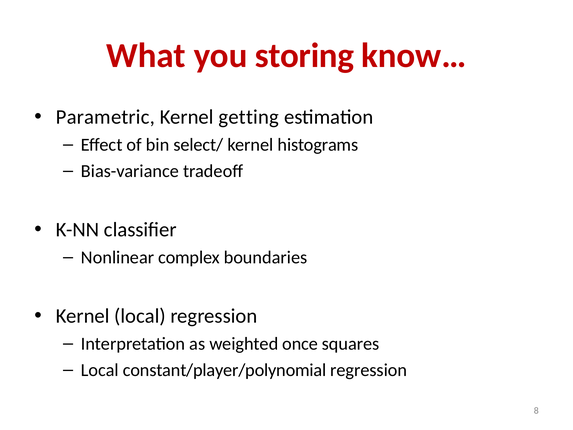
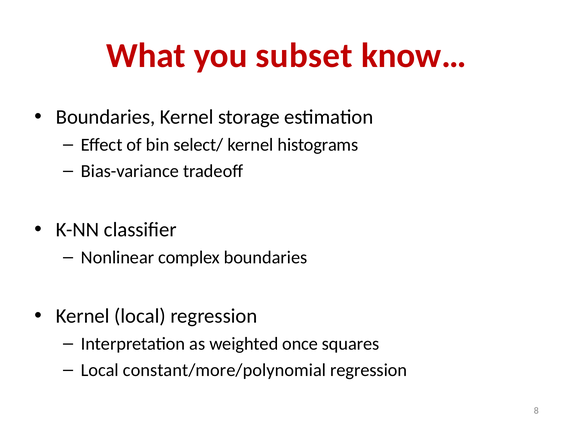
storing: storing -> subset (304, 55)
Parametric: Parametric -> Boundaries (106, 117)
getting: getting -> storage (249, 117)
constant/player/polynomial: constant/player/polynomial -> constant/more/polynomial (225, 370)
